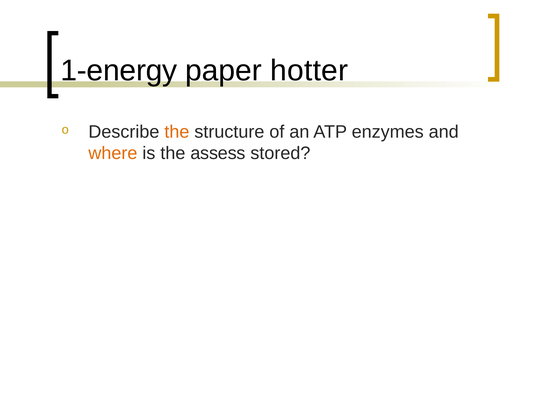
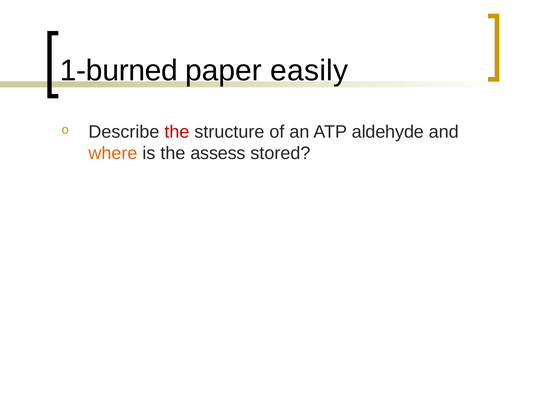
1-energy: 1-energy -> 1-burned (119, 71)
hotter: hotter -> easily (309, 71)
the colour: orange -> red (177, 132)
enzymes: enzymes -> aldehyde (388, 132)
